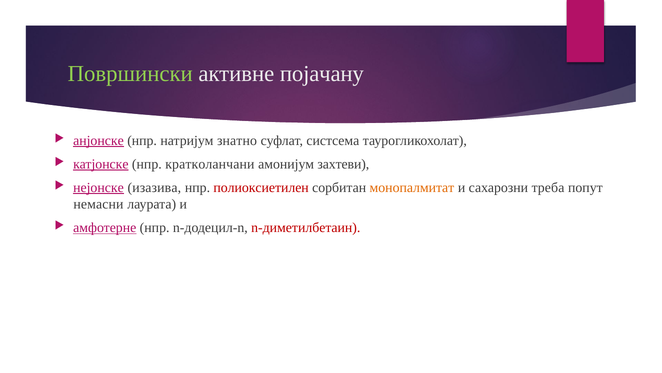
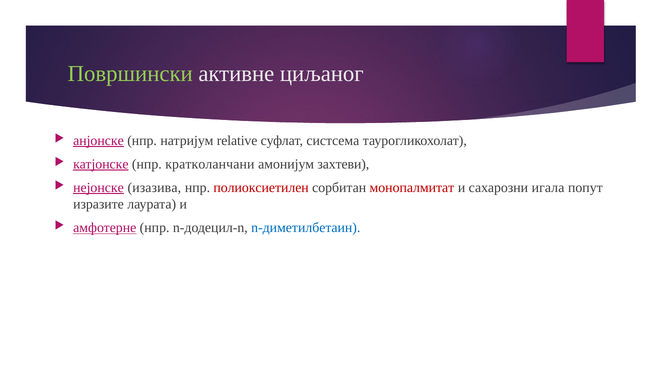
појачану: појачану -> циљаног (322, 74)
знатно: знатно -> relative (237, 140)
монопалмитат colour: orange -> red (412, 187)
треба: треба -> игала (548, 187)
немасни: немасни -> изразите (99, 204)
n-диметилбетаин colour: red -> blue (306, 227)
